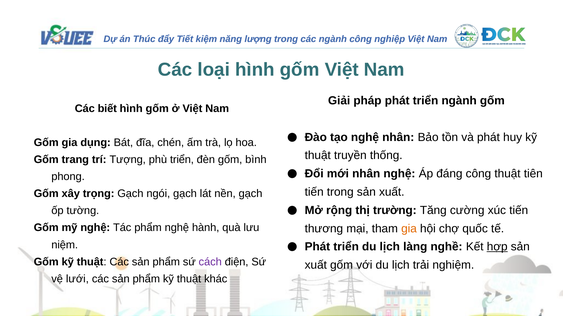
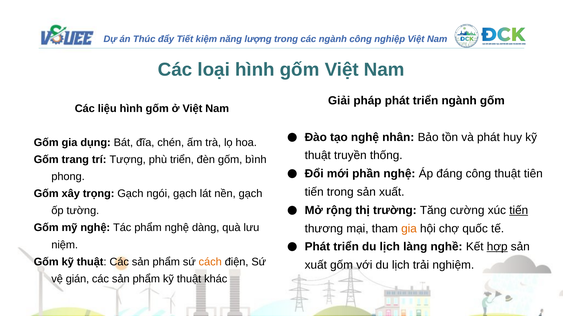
biết: biết -> liệu (107, 109)
mới nhân: nhân -> phần (366, 174)
tiến underline: none -> present (519, 211)
hành: hành -> dàng (206, 228)
cách colour: purple -> orange (210, 262)
lưới: lưới -> gián (77, 279)
